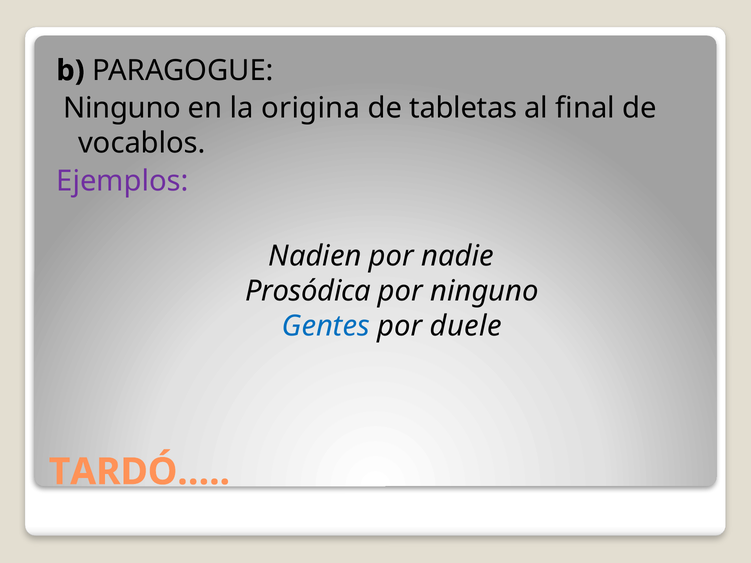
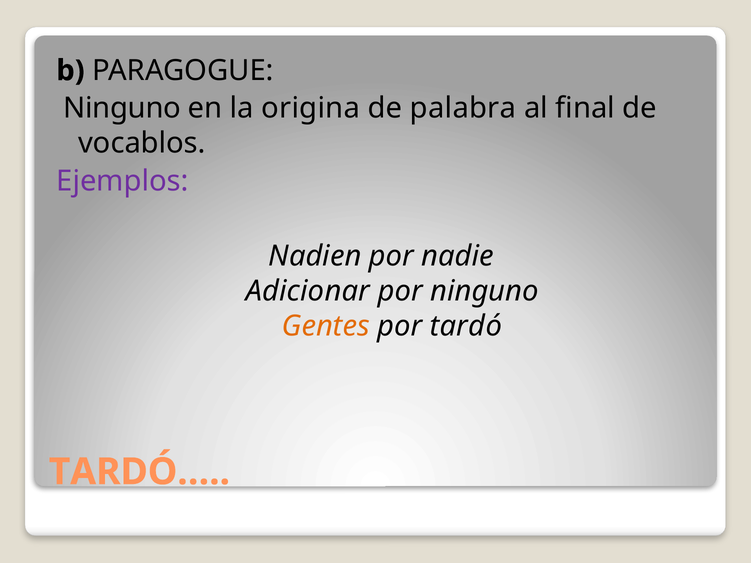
tabletas: tabletas -> palabra (463, 108)
Prosódica: Prosódica -> Adicionar (308, 291)
Gentes colour: blue -> orange (326, 327)
duele: duele -> tardó (466, 327)
